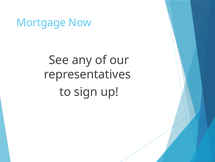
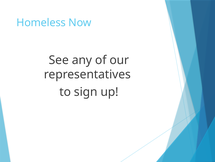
Mortgage: Mortgage -> Homeless (41, 23)
